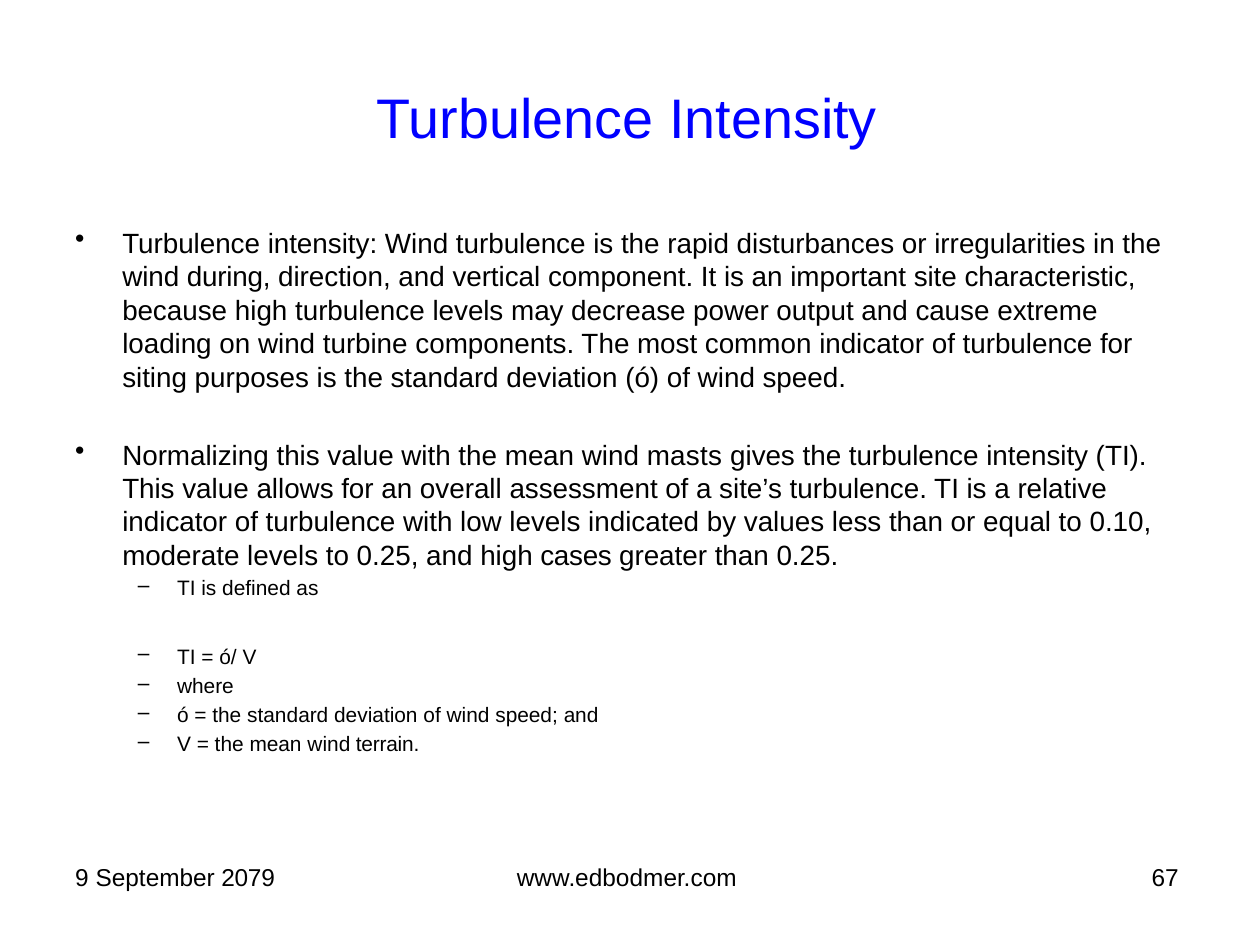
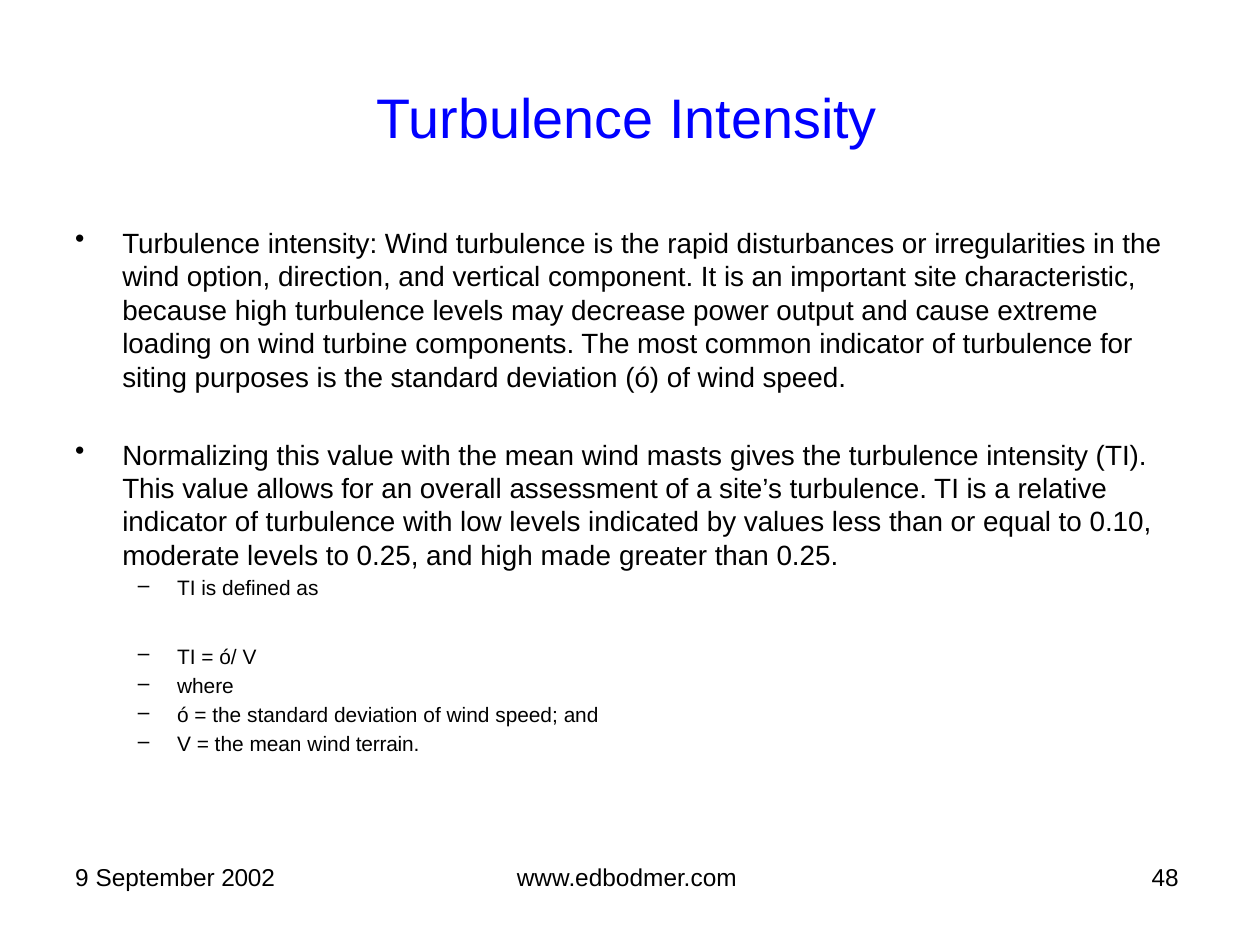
during: during -> option (229, 278)
cases: cases -> made (576, 556)
2079: 2079 -> 2002 (248, 879)
67: 67 -> 48 (1165, 879)
